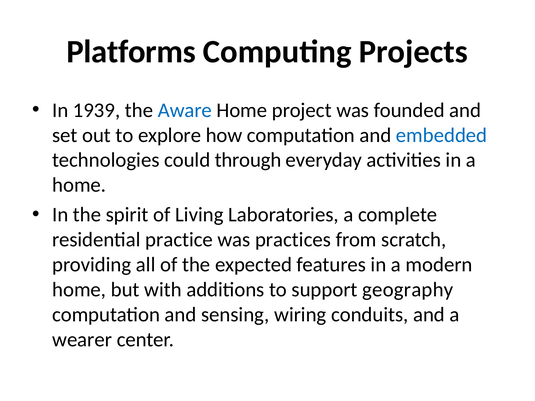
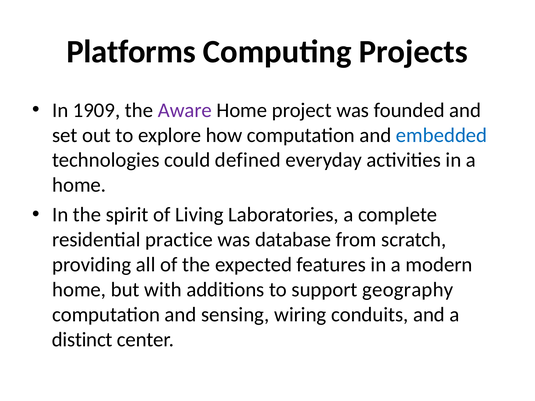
1939: 1939 -> 1909 (97, 110)
Aware colour: blue -> purple (185, 110)
through: through -> defined (248, 160)
practices: practices -> database (293, 240)
wearer: wearer -> distinct (82, 340)
